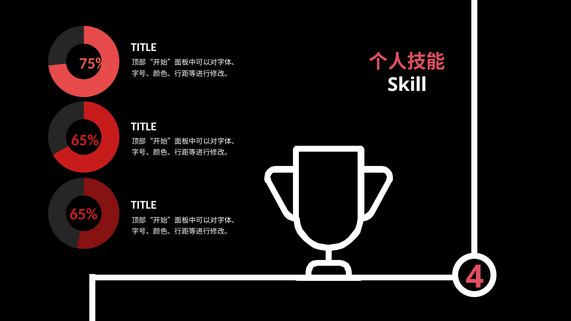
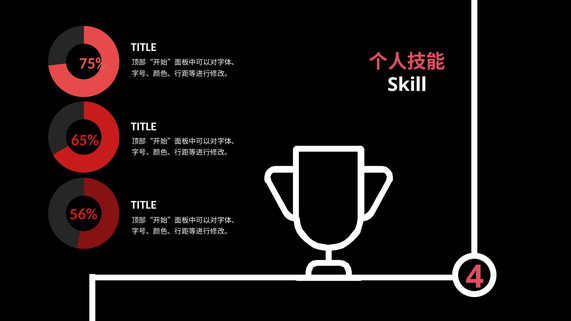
65%: 65% -> 56% (84, 214)
